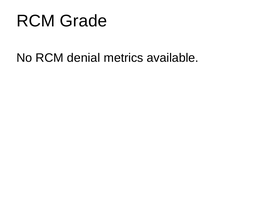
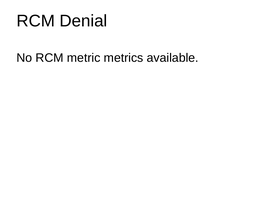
Grade: Grade -> Denial (83, 21)
denial: denial -> metric (84, 58)
